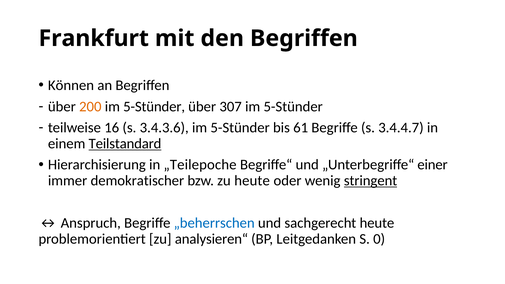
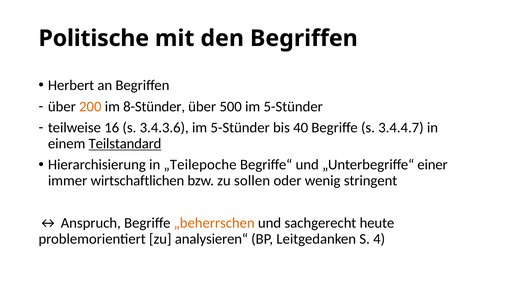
Frankfurt: Frankfurt -> Politische (94, 38)
Können: Können -> Herbert (71, 85)
5-Stünder: 5-Stünder -> 8-Stünder (154, 107)
307: 307 -> 500 (231, 107)
61: 61 -> 40 (301, 128)
demokratischer: demokratischer -> wirtschaftlichen (137, 181)
zu heute: heute -> sollen (252, 181)
stringent underline: present -> none (371, 181)
„beherrschen colour: blue -> orange (214, 223)
0: 0 -> 4 (379, 239)
